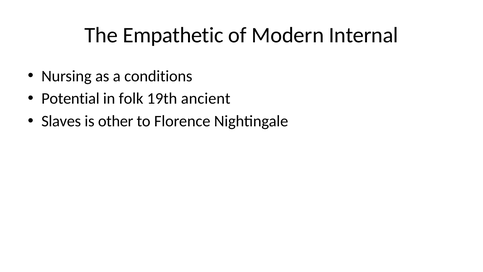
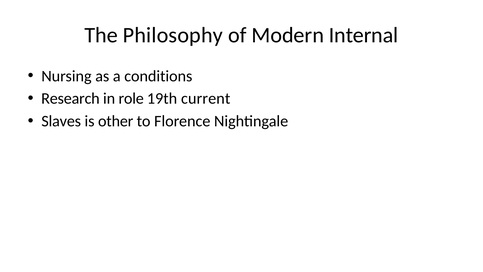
Empathetic: Empathetic -> Philosophy (173, 35)
Potential: Potential -> Research (70, 99)
folk: folk -> role (131, 99)
ancient: ancient -> current (206, 99)
